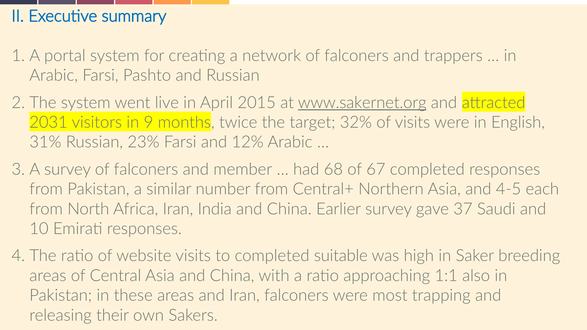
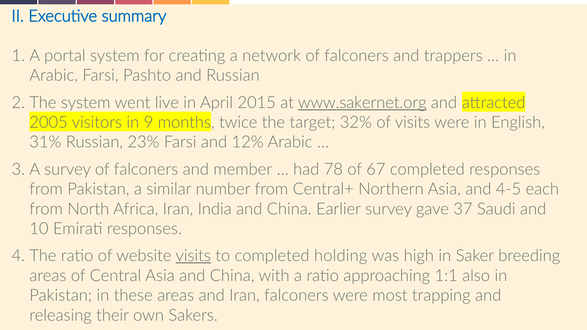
2031: 2031 -> 2005 (49, 122)
68: 68 -> 78 (333, 169)
visits underline: none -> present (193, 256)
suitable: suitable -> holding (341, 256)
